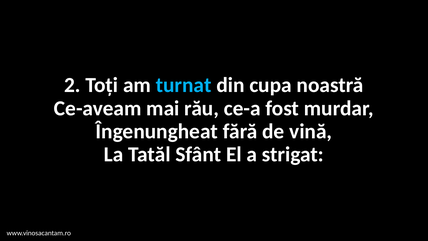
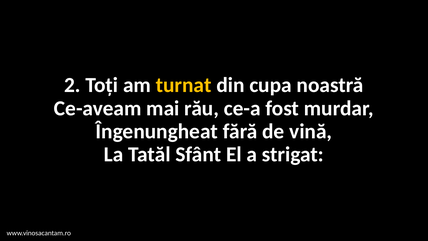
turnat colour: light blue -> yellow (184, 85)
